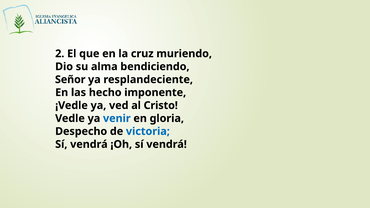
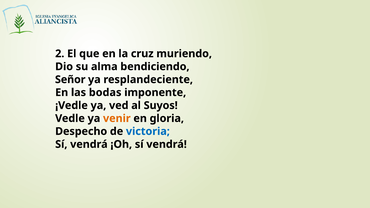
hecho: hecho -> bodas (105, 93)
Cristo: Cristo -> Suyos (161, 106)
venir colour: blue -> orange (117, 118)
